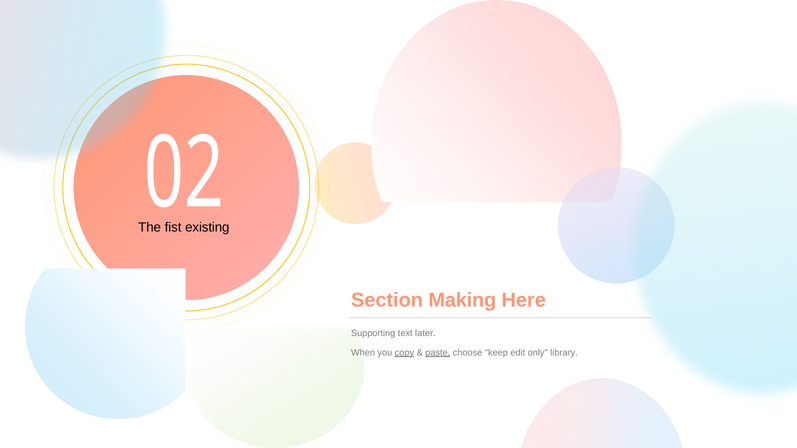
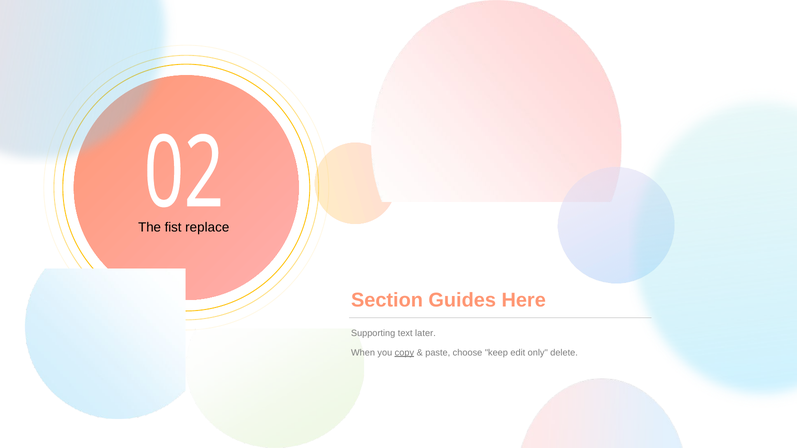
existing: existing -> replace (207, 228)
Making: Making -> Guides (462, 301)
paste underline: present -> none (438, 353)
library: library -> delete (564, 353)
